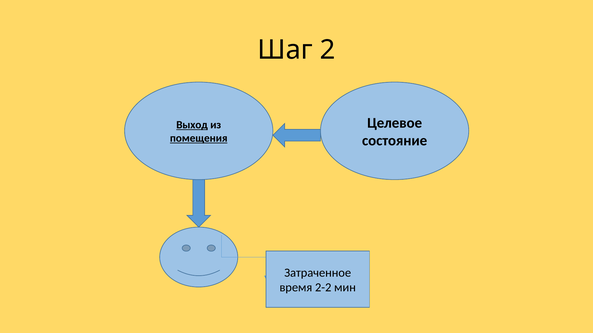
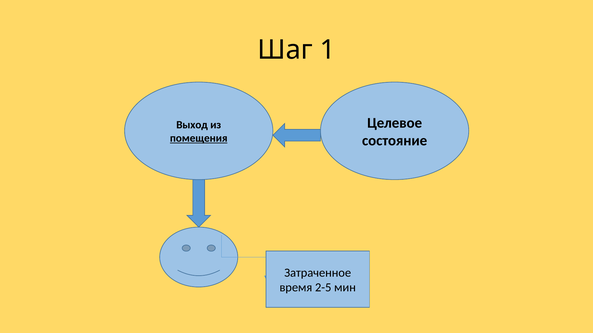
2: 2 -> 1 (328, 50)
Выход underline: present -> none (192, 125)
2-2: 2-2 -> 2-5 (323, 288)
